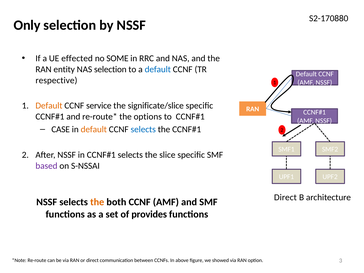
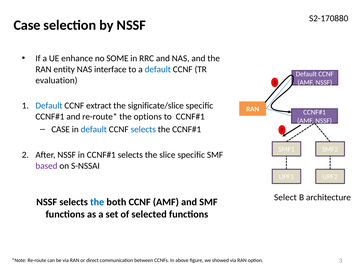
Only: Only -> Case (27, 25)
effected: effected -> enhance (77, 58)
NAS selection: selection -> interface (110, 69)
respective: respective -> evaluation (56, 80)
Default colour: orange -> blue (49, 106)
service: service -> extract (99, 106)
default colour: orange -> blue (94, 129)
Direct: Direct -> Select (285, 197)
the colour: orange -> blue (97, 202)
provides: provides -> selected (149, 214)
